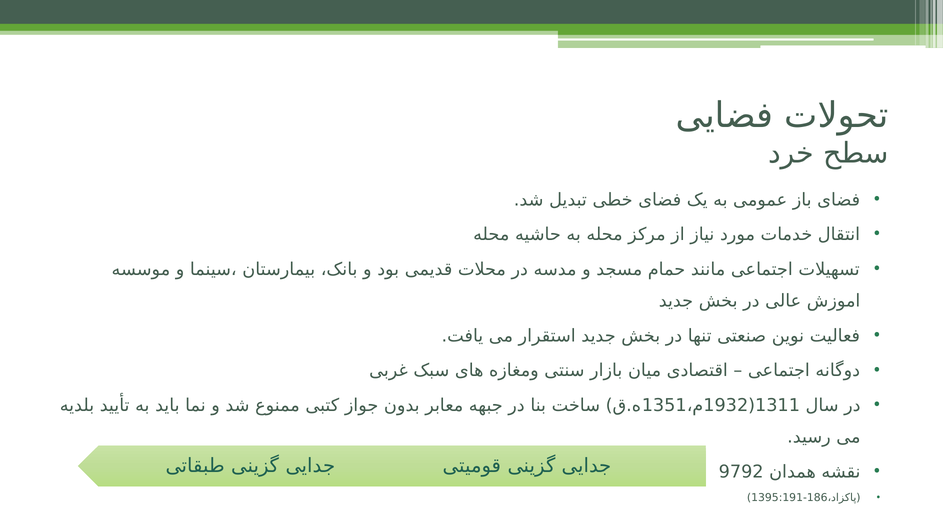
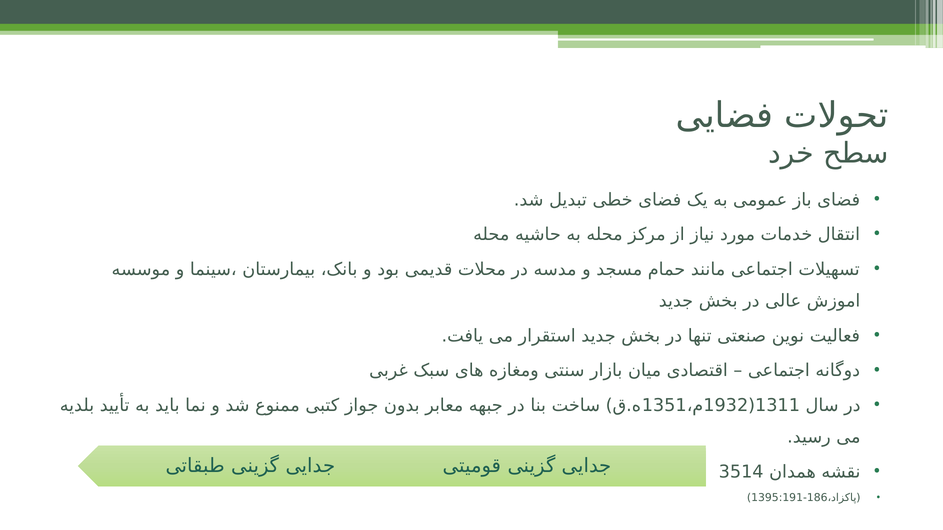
9792: 9792 -> 3514 (741, 472)
